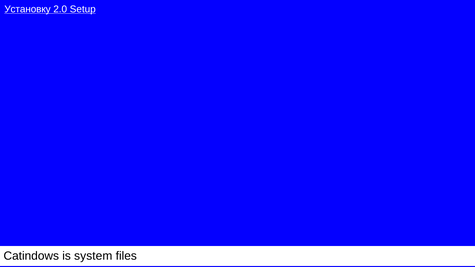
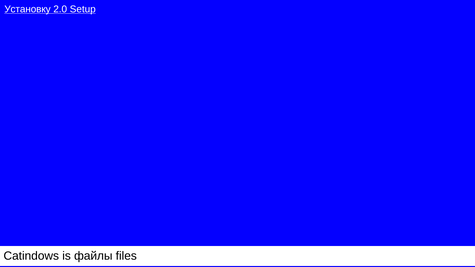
system: system -> файлы (93, 256)
